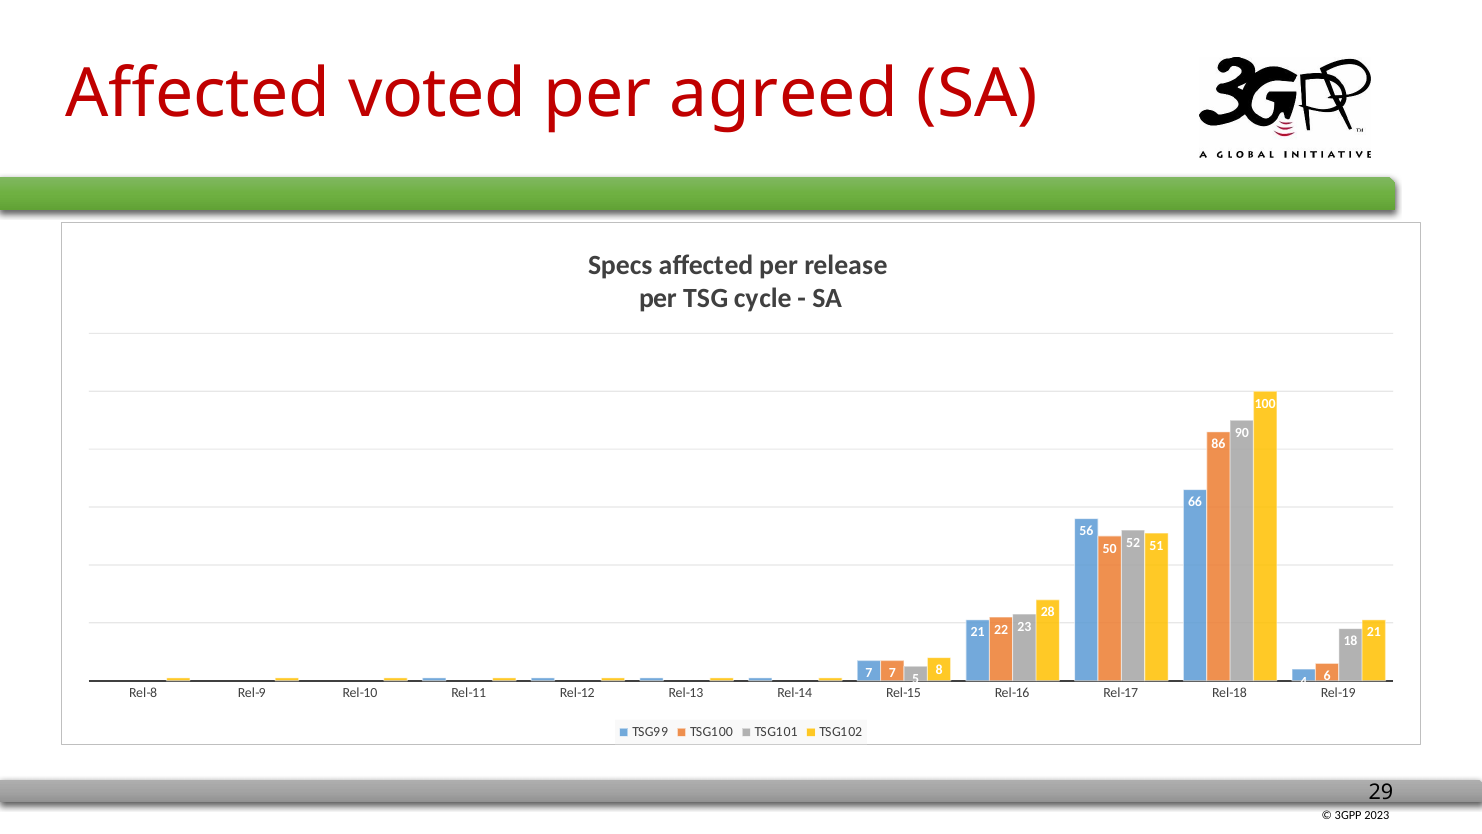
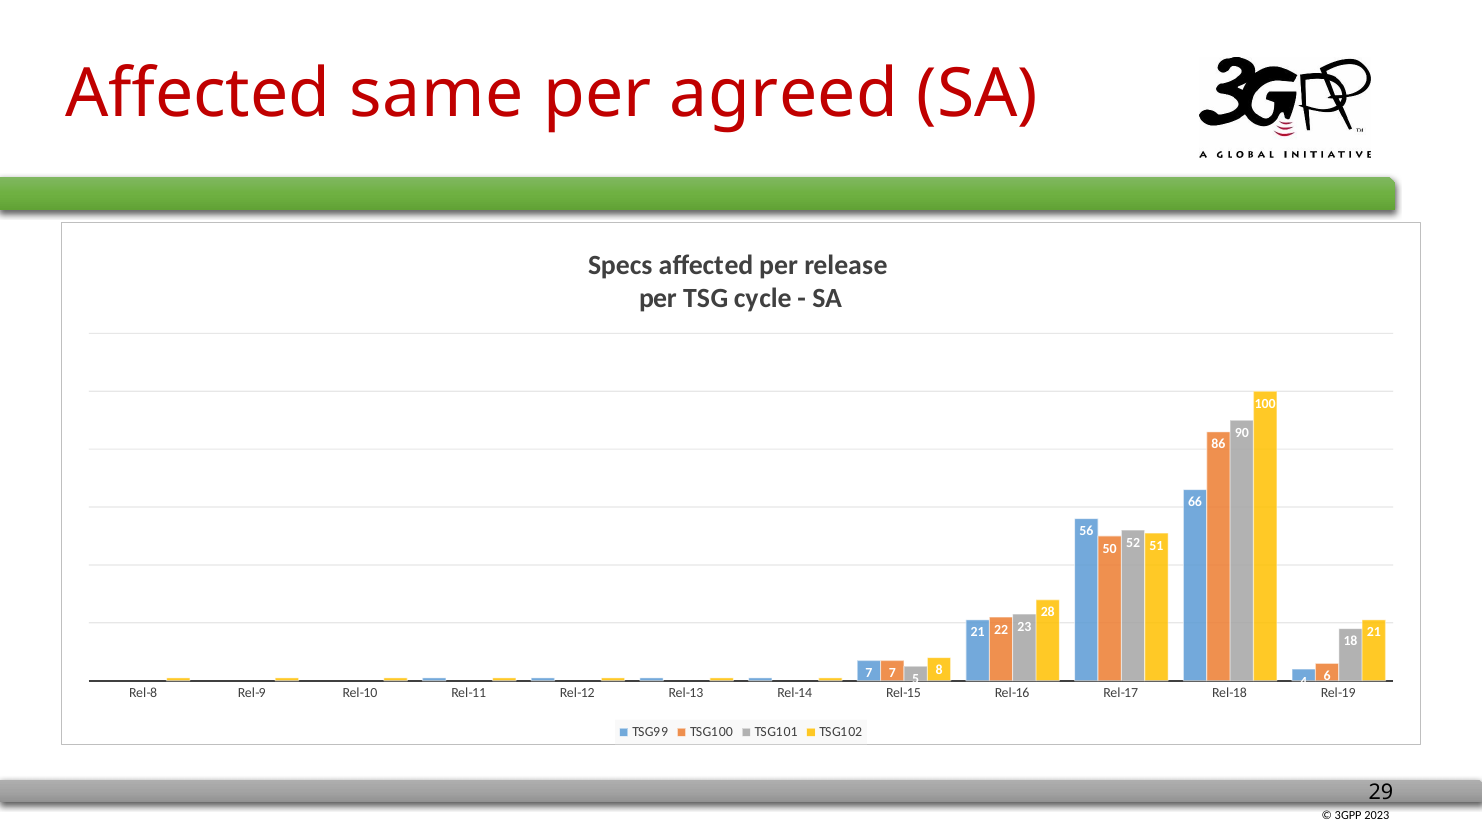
voted: voted -> same (437, 94)
